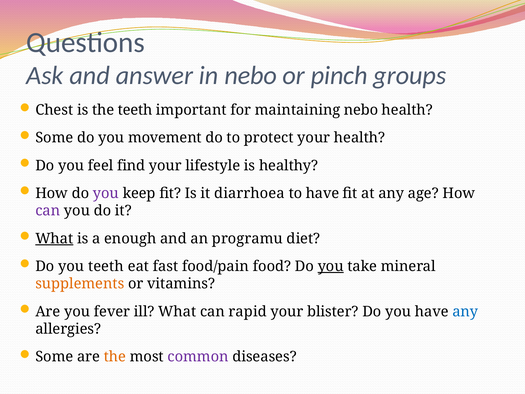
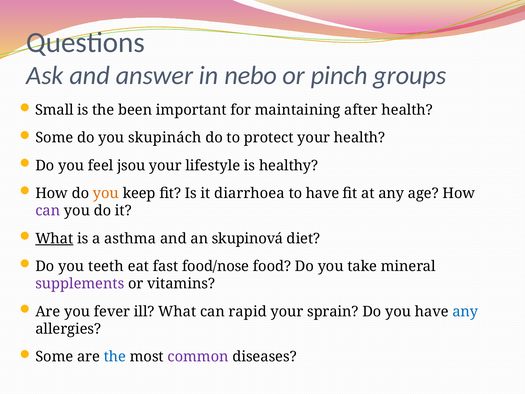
Chest: Chest -> Small (54, 110)
the teeth: teeth -> been (135, 110)
maintaining nebo: nebo -> after (361, 110)
movement: movement -> skupinách (165, 138)
find: find -> jsou (131, 165)
you colour: purple -> orange (106, 193)
enough: enough -> asthma (130, 238)
programu: programu -> skupinová (248, 238)
food/pain: food/pain -> food/nose (216, 266)
you underline: present -> none (331, 266)
supplements colour: orange -> purple (80, 284)
blister: blister -> sprain (333, 311)
the colour: orange -> blue (115, 357)
